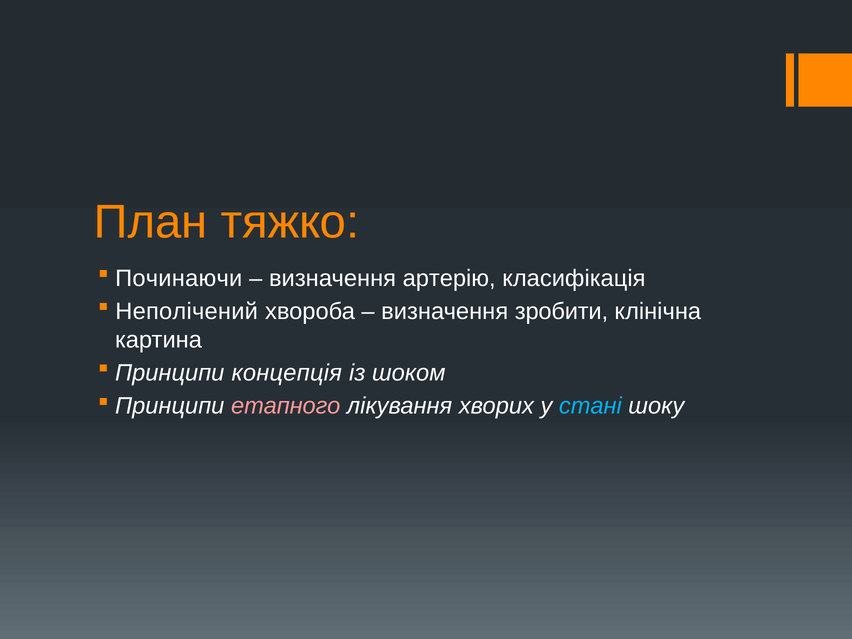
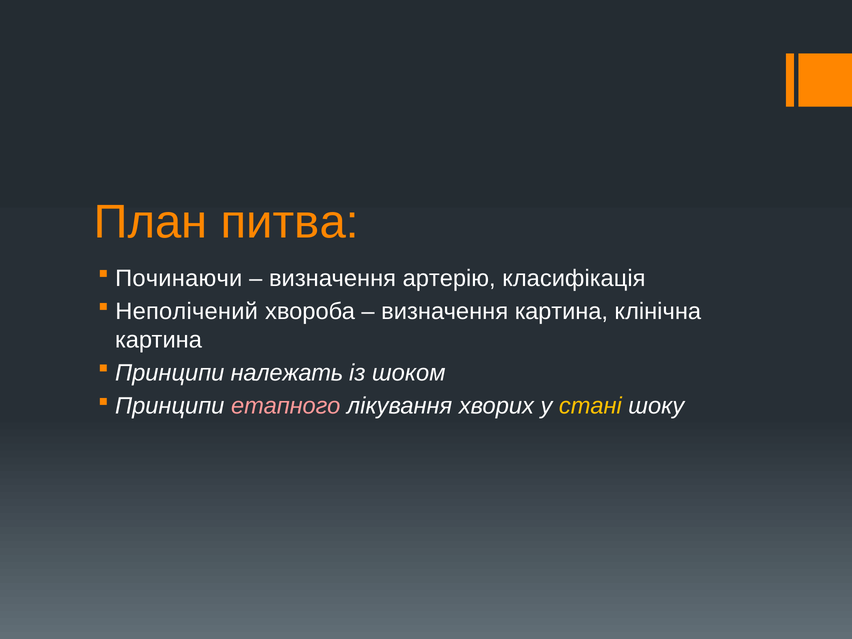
тяжко: тяжко -> питва (290, 222)
визначення зробити: зробити -> картина (561, 311)
концепція: концепція -> належать (287, 373)
стані colour: light blue -> yellow (590, 406)
